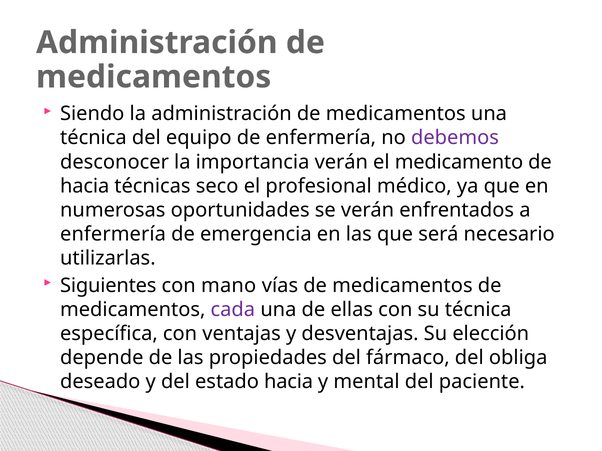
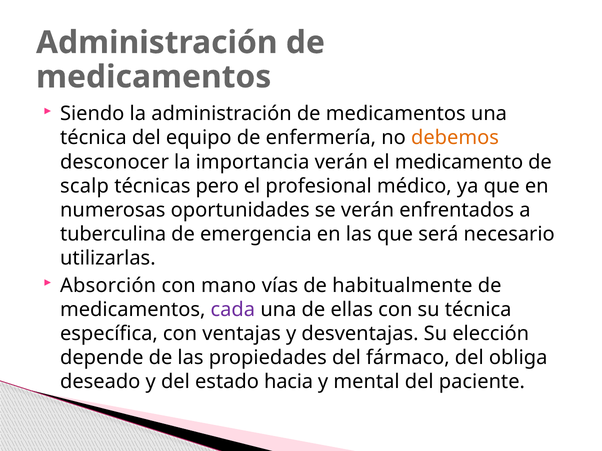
debemos colour: purple -> orange (455, 138)
hacia: hacia -> scalp (85, 186)
seco: seco -> pero (217, 186)
enfermería: enfermería -> tuberculina (113, 234)
Siguientes: Siguientes -> Absorción (108, 286)
vías de medicamentos: medicamentos -> habitualmente (402, 286)
